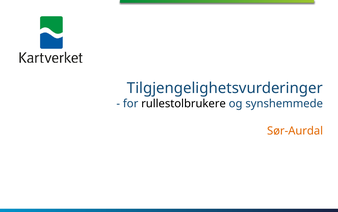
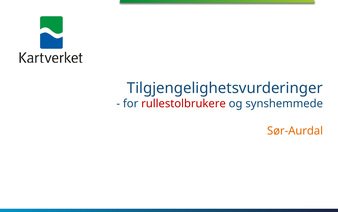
rullestolbrukere colour: black -> red (184, 103)
